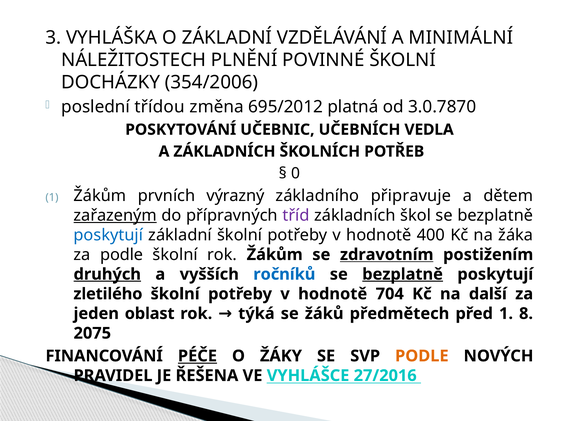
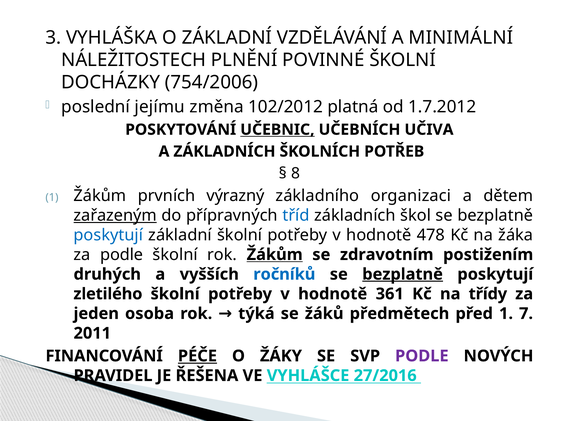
354/2006: 354/2006 -> 754/2006 (212, 83)
třídou: třídou -> jejímu (160, 107)
695/2012: 695/2012 -> 102/2012 (286, 107)
3.0.7870: 3.0.7870 -> 1.7.2012 (442, 107)
UČEBNIC underline: none -> present (277, 130)
VEDLA: VEDLA -> UČIVA (429, 130)
0: 0 -> 8 (295, 174)
připravuje: připravuje -> organizaci (411, 196)
tříd colour: purple -> blue (296, 216)
400: 400 -> 478 (431, 235)
Žákům underline: none -> present (275, 255)
zdravotním underline: present -> none (387, 255)
druhých underline: present -> none (107, 275)
704: 704 -> 361 (390, 294)
další: další -> třídy (488, 294)
oblast: oblast -> osoba (150, 314)
8: 8 -> 7 (526, 314)
2075: 2075 -> 2011 (92, 334)
PODLE colour: orange -> purple (422, 356)
